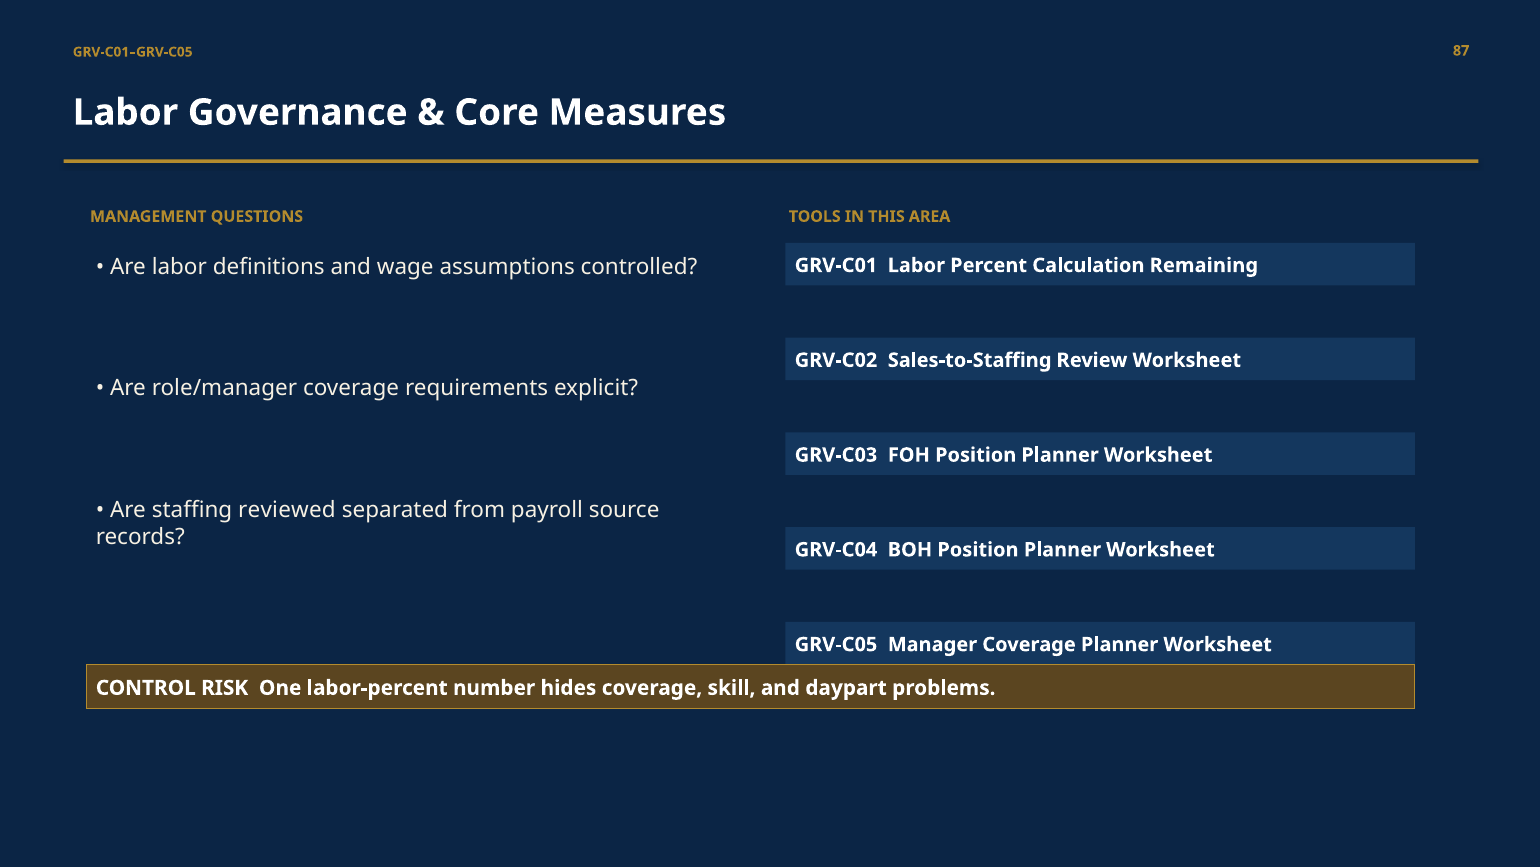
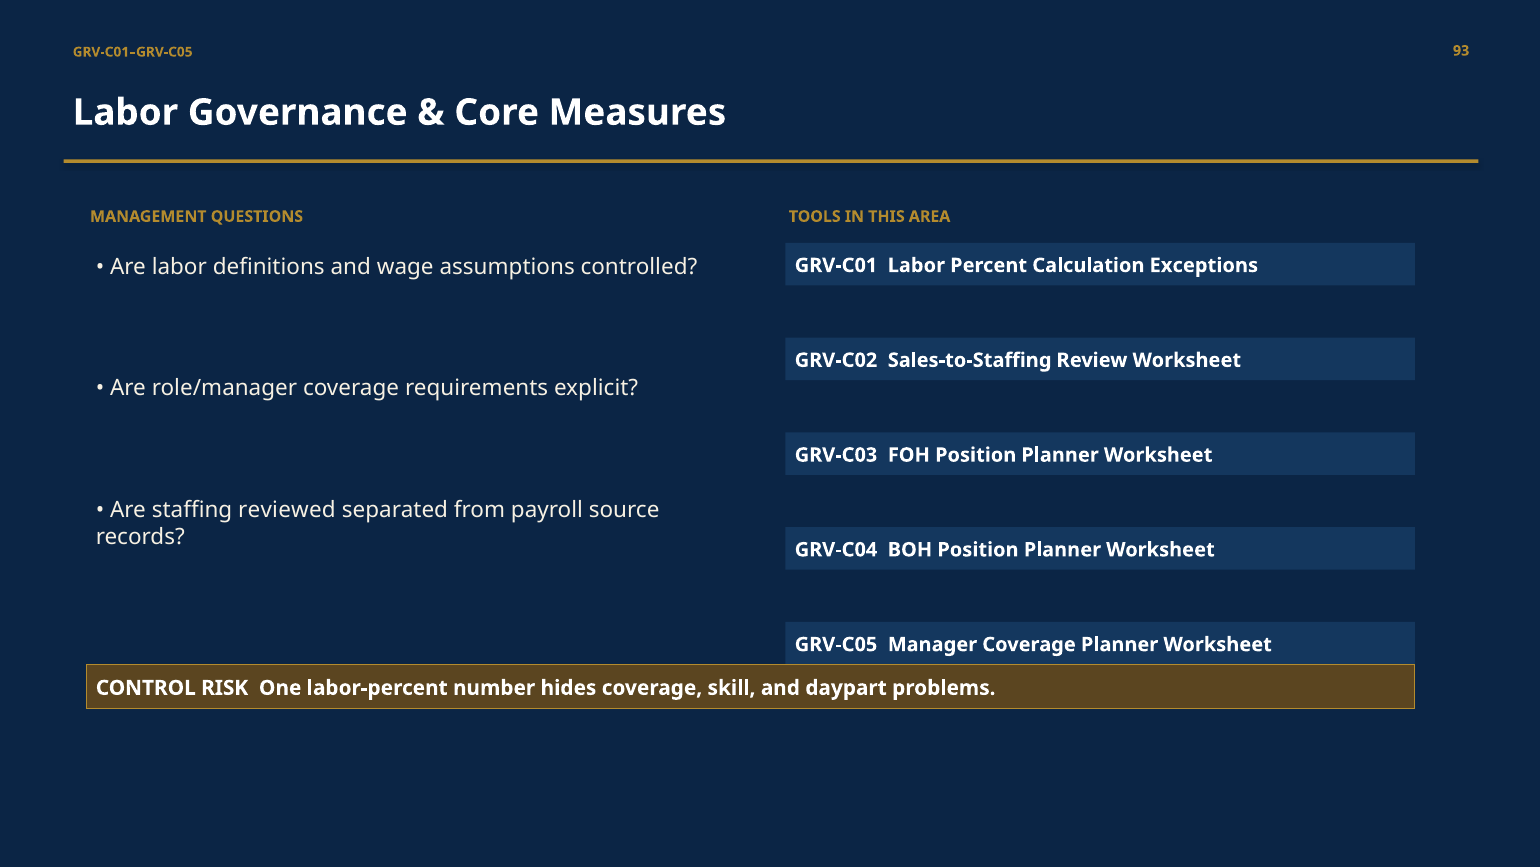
87: 87 -> 93 (1461, 51)
Remaining: Remaining -> Exceptions (1204, 265)
